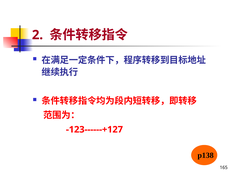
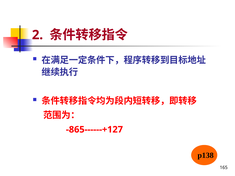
-123------+127: -123------+127 -> -865------+127 (94, 130)
